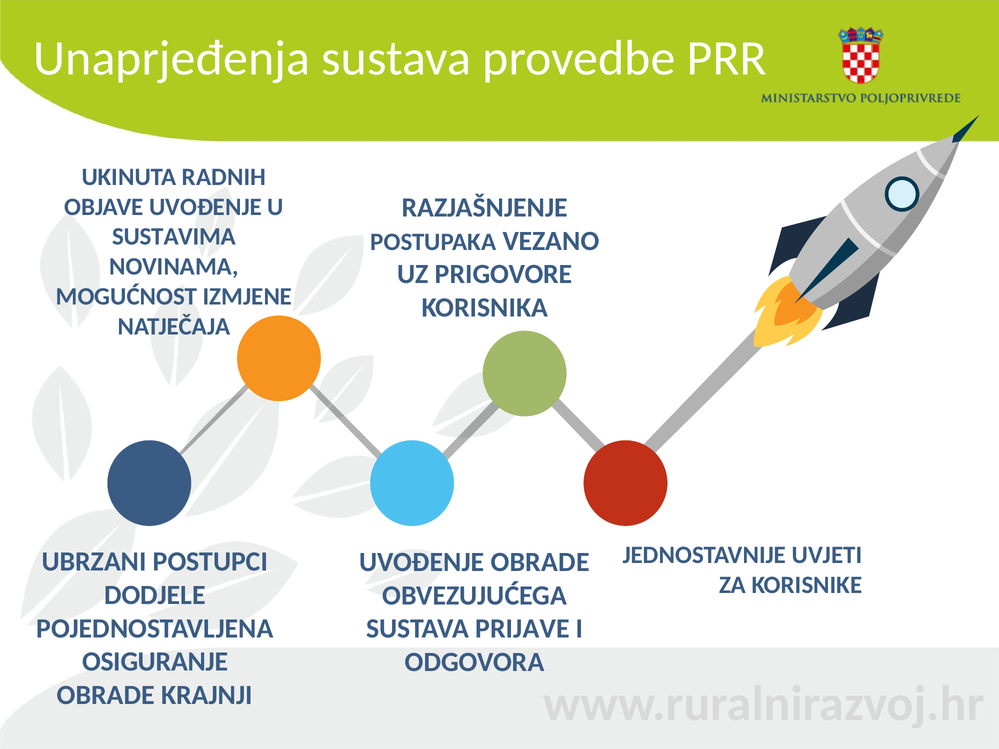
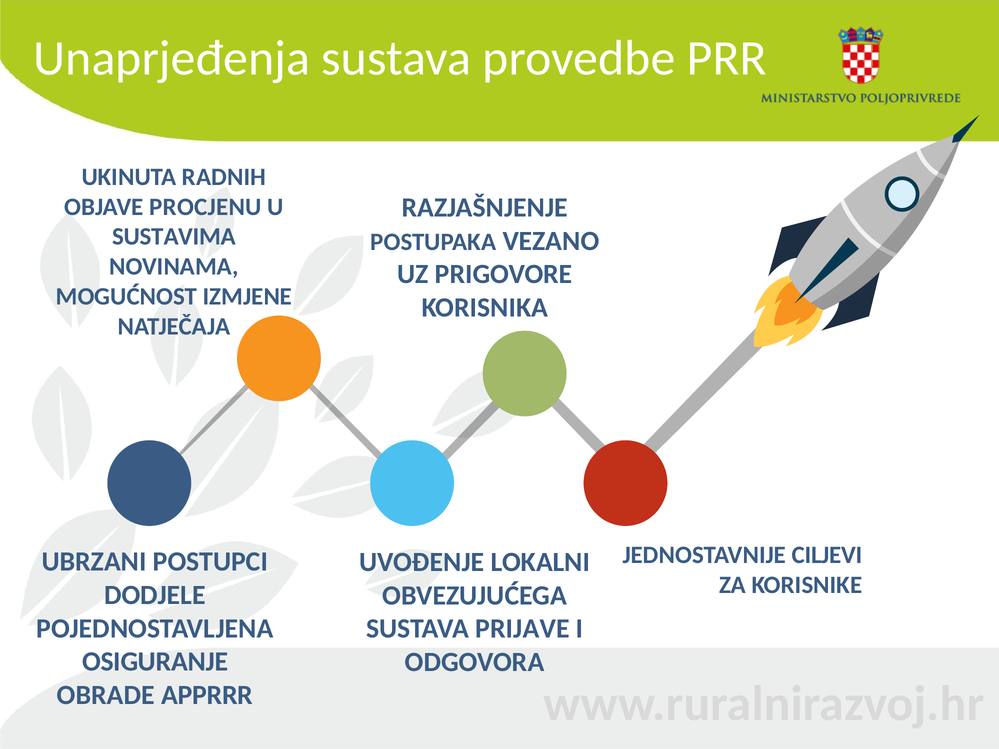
OBJAVE UVOĐENJE: UVOĐENJE -> PROCJENU (205, 207)
UVJETI: UVJETI -> CILJEVI (827, 555)
UVOĐENJE OBRADE: OBRADE -> LOKALNI (540, 562)
KRAJNJI: KRAJNJI -> APPRRR (207, 695)
